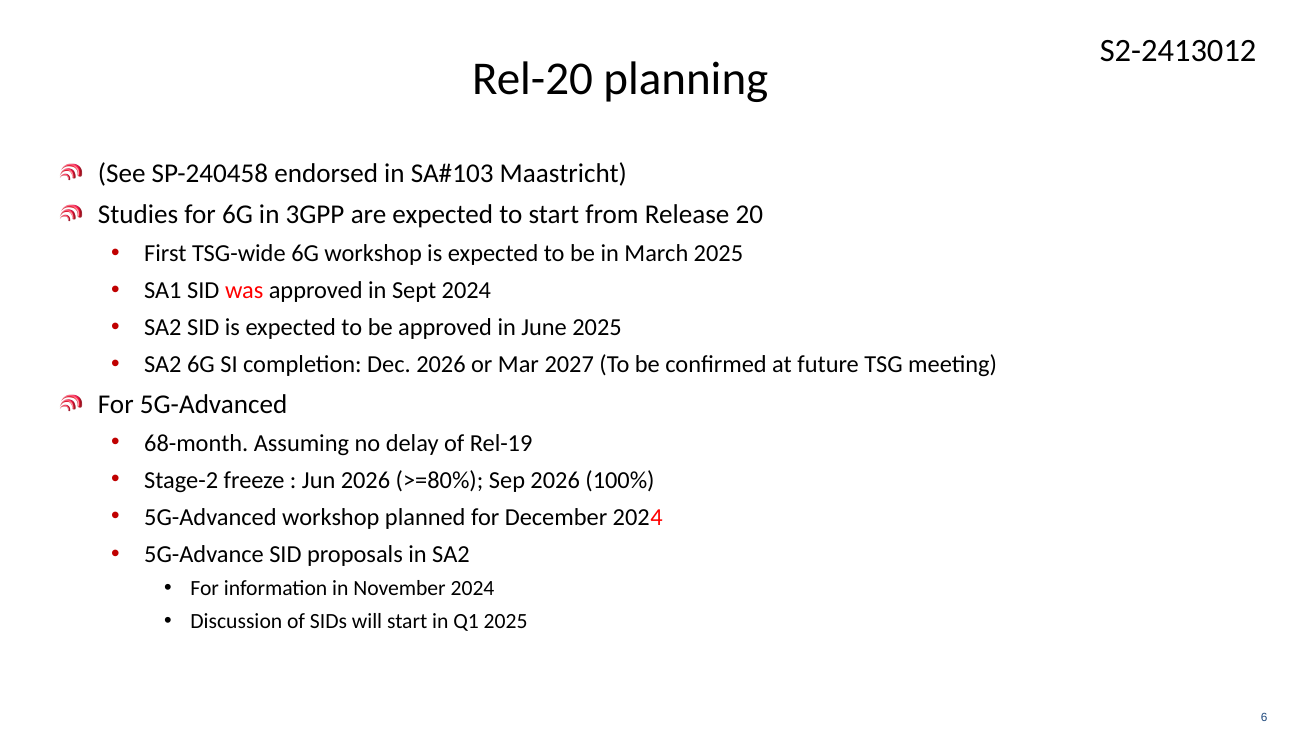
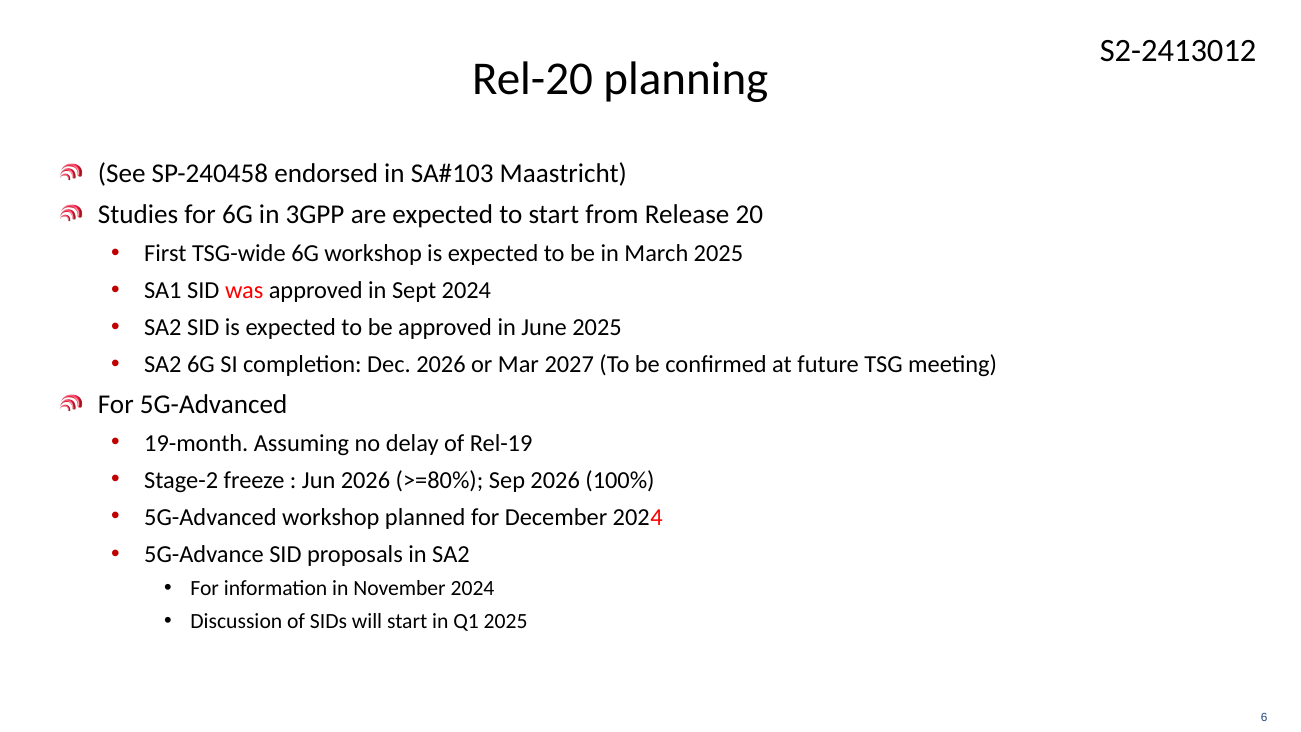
68-month: 68-month -> 19-month (196, 443)
